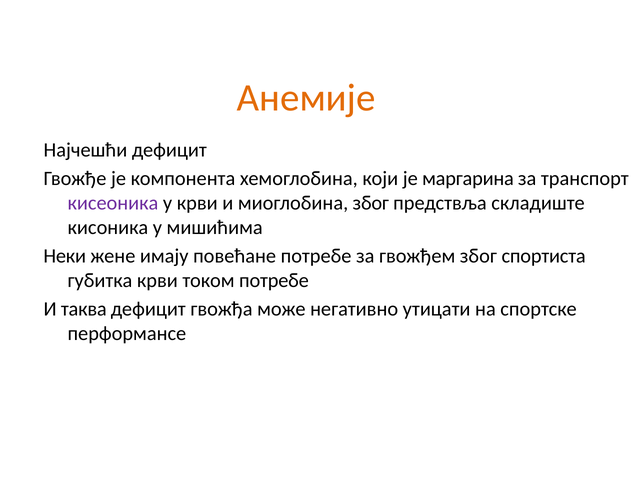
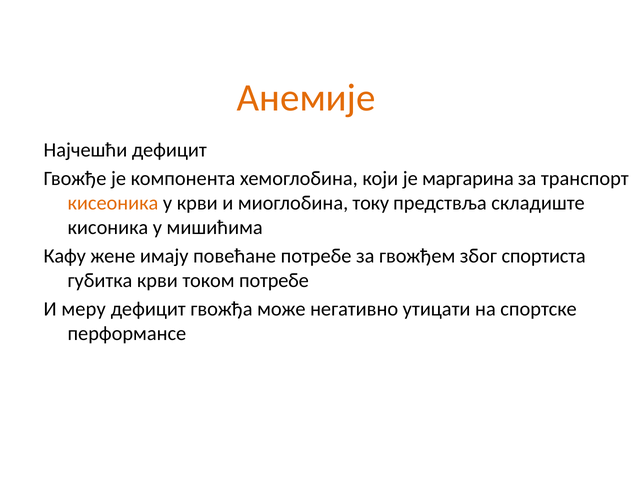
кисеоника colour: purple -> orange (113, 203)
миоглобина због: због -> току (371, 203)
Неки: Неки -> Кафу (65, 256)
таква: таква -> меру (84, 309)
